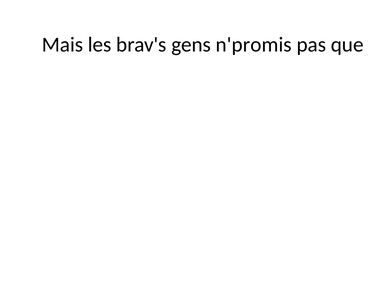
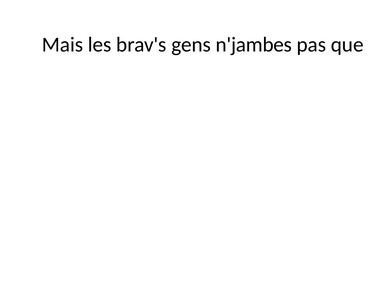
n'promis: n'promis -> n'jambes (254, 45)
